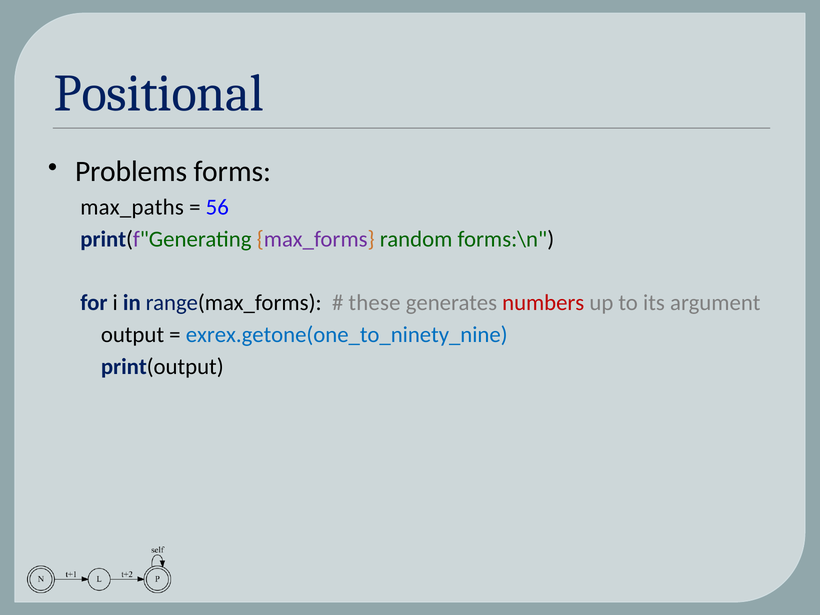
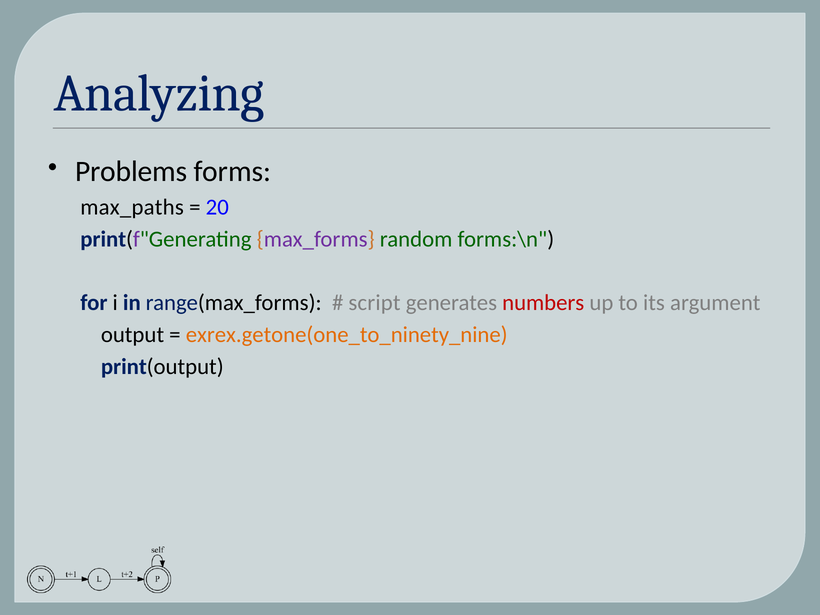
Positional: Positional -> Analyzing (159, 93)
56: 56 -> 20 (217, 207)
these: these -> script (374, 303)
exrex.getone(one_to_ninety_nine colour: blue -> orange (347, 335)
